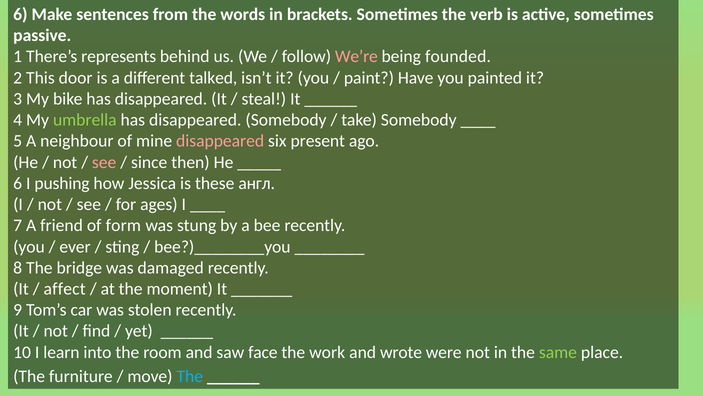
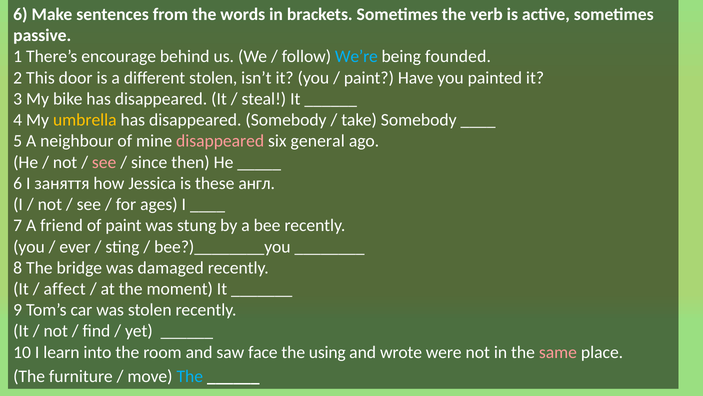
represents: represents -> encourage (119, 57)
We’re colour: pink -> light blue (356, 57)
different talked: talked -> stolen (213, 78)
umbrella colour: light green -> yellow (85, 120)
present: present -> general (318, 141)
pushing: pushing -> заняття (62, 183)
of form: form -> paint (124, 225)
work: work -> using (327, 352)
same colour: light green -> pink (558, 352)
